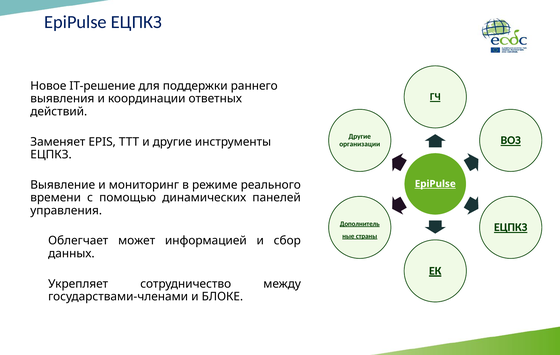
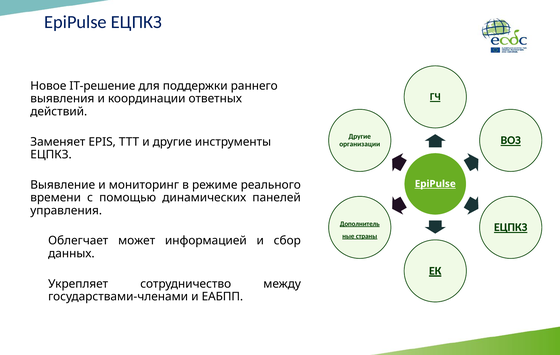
БЛОКЕ: БЛОКЕ -> ЕАБПП (222, 297)
